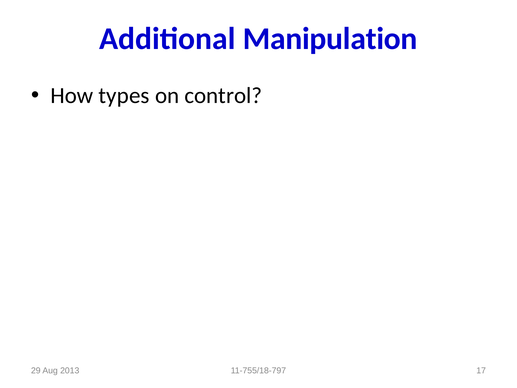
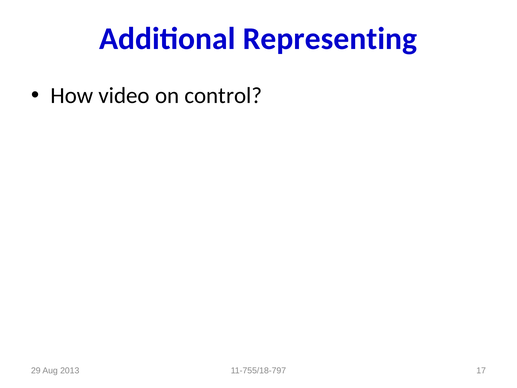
Manipulation: Manipulation -> Representing (330, 39)
types: types -> video (124, 96)
